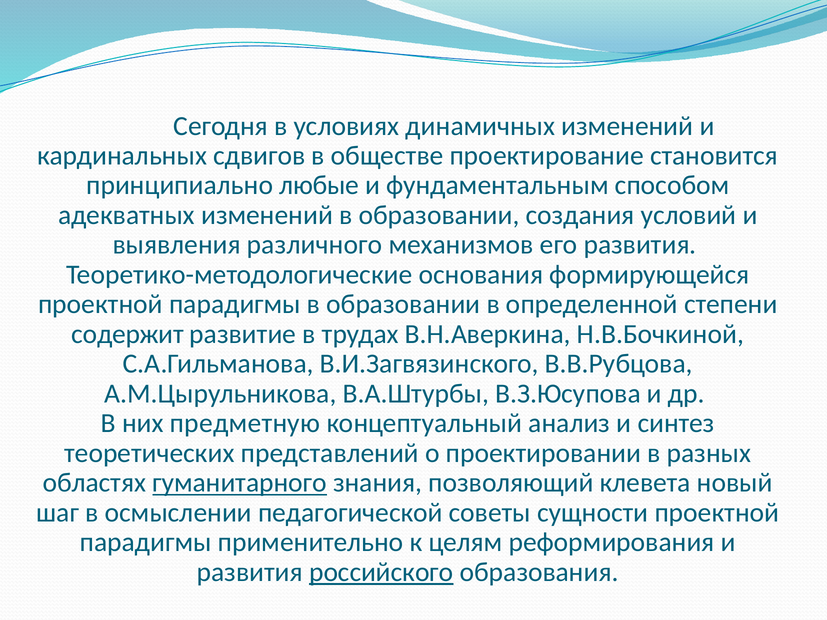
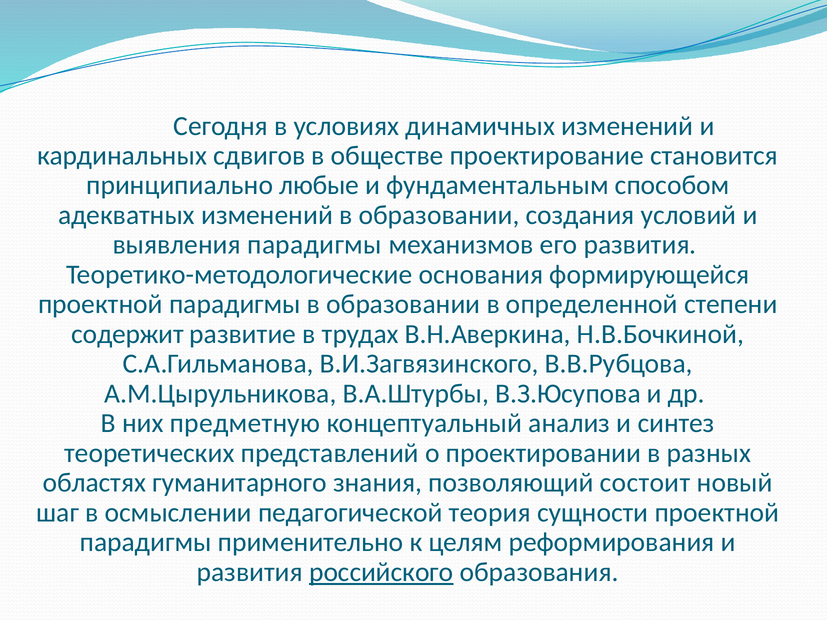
выявления различного: различного -> парадигмы (315, 245)
гуманитарного underline: present -> none (240, 483)
клевета: клевета -> состоит (645, 483)
советы: советы -> теория (490, 513)
